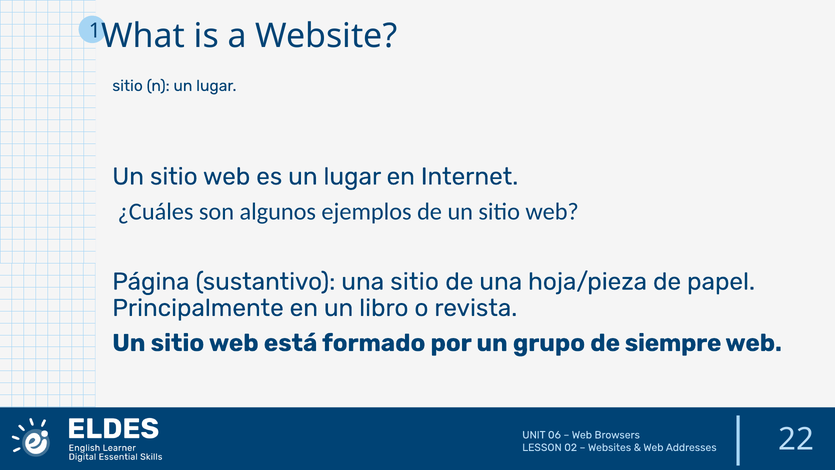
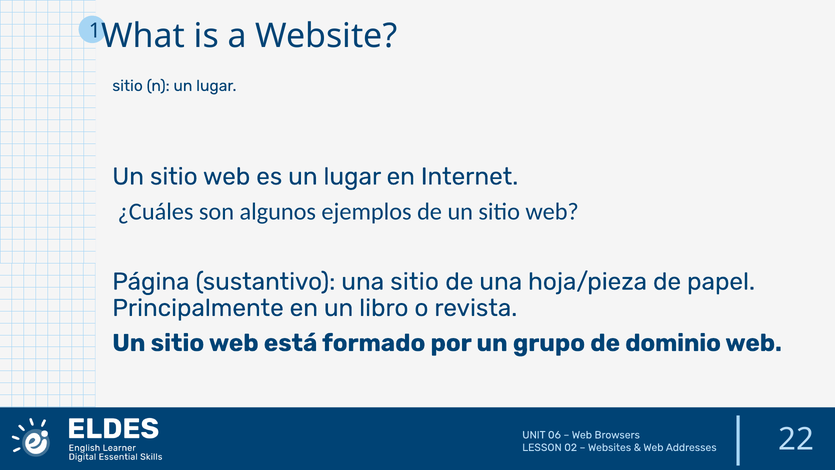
siempre: siempre -> dominio (673, 343)
